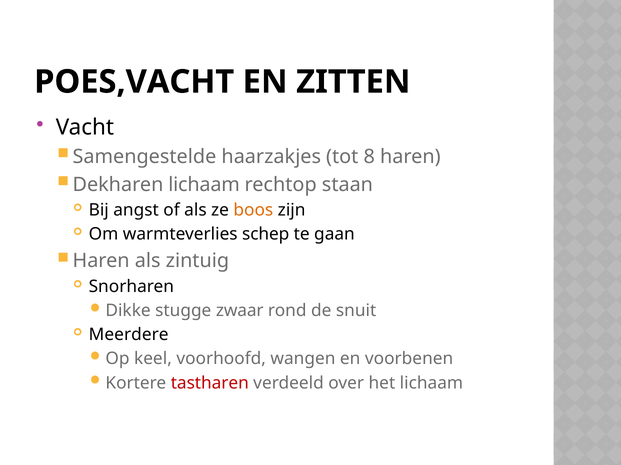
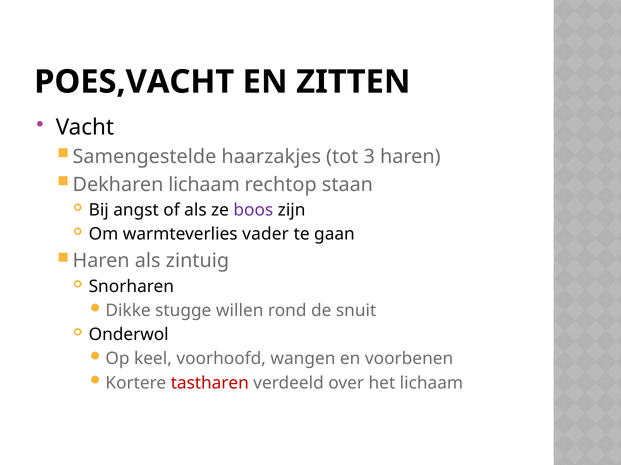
8: 8 -> 3 (369, 157)
boos colour: orange -> purple (253, 210)
schep: schep -> vader (266, 235)
zwaar: zwaar -> willen (240, 311)
Meerdere: Meerdere -> Onderwol (129, 335)
